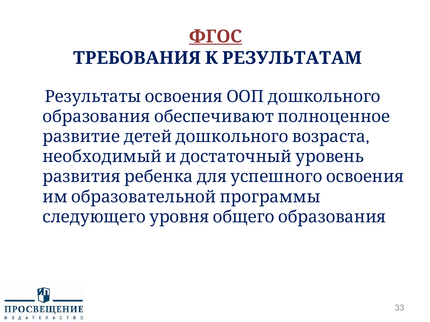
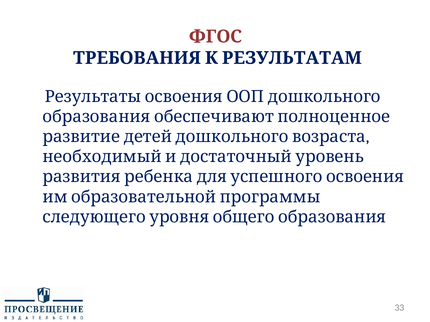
ФГОС underline: present -> none (215, 37)
